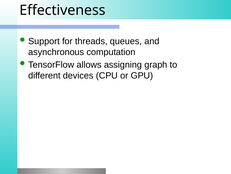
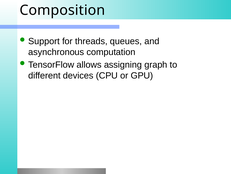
Effectiveness: Effectiveness -> Composition (62, 10)
